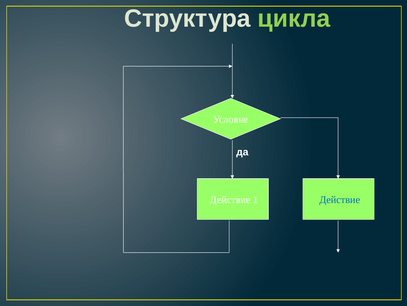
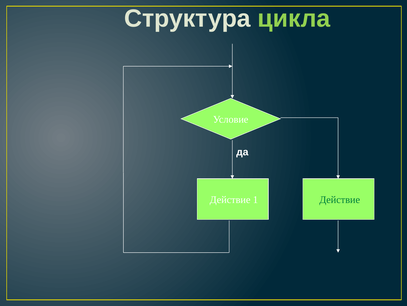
Действие colour: blue -> green (340, 199)
